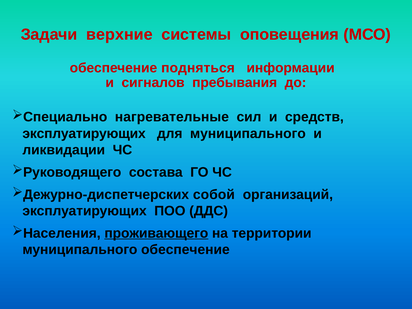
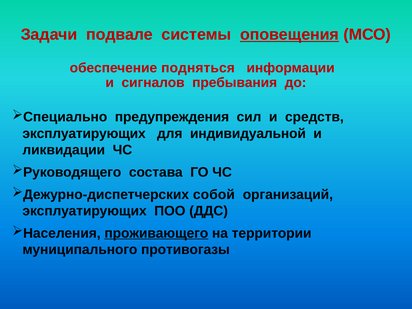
верхние: верхние -> подвале (120, 35)
оповещения underline: none -> present (290, 35)
нагревательные: нагревательные -> предупреждения (172, 117)
для муниципального: муниципального -> индивидуальной (248, 134)
муниципального обеспечение: обеспечение -> противогазы (185, 250)
